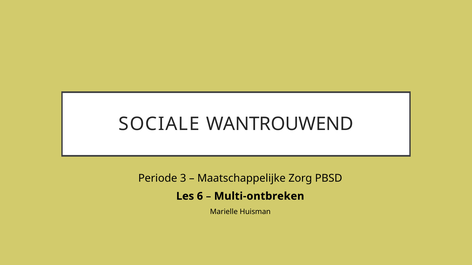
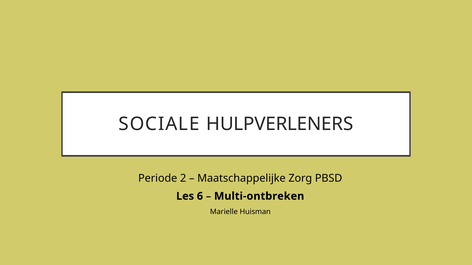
WANTROUWEND: WANTROUWEND -> HULPVERLENERS (280, 124)
3: 3 -> 2 (183, 179)
